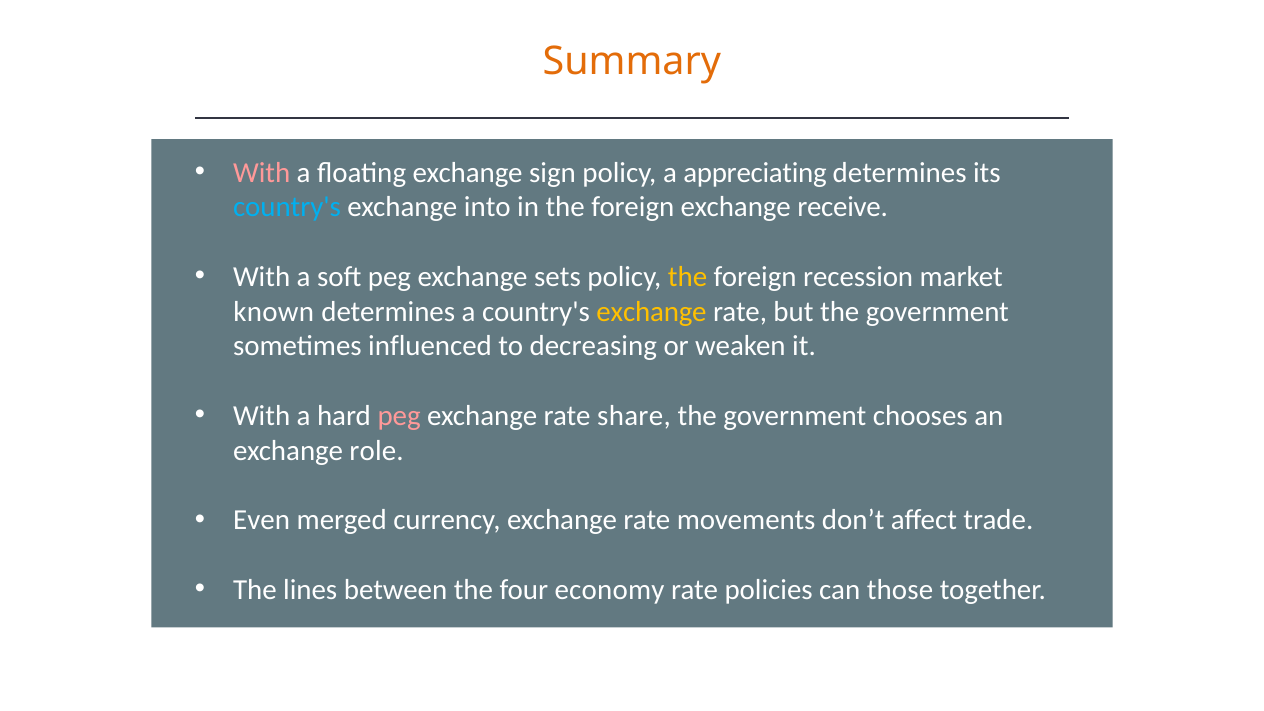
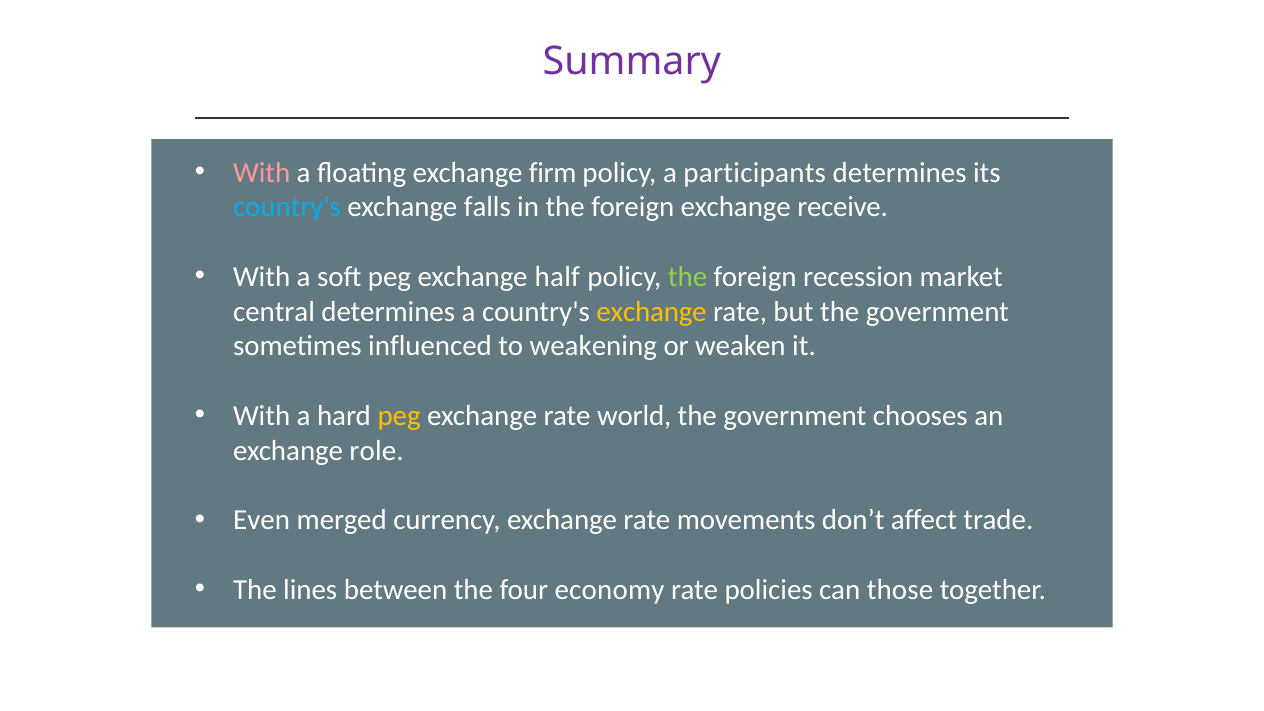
Summary colour: orange -> purple (632, 61)
sign: sign -> firm (553, 173)
appreciating: appreciating -> participants (755, 173)
into: into -> falls (487, 207)
sets: sets -> half (557, 277)
the colour: yellow -> light green (688, 277)
known: known -> central (274, 312)
decreasing: decreasing -> weakening (593, 346)
peg colour: pink -> yellow (399, 416)
share: share -> world (634, 416)
